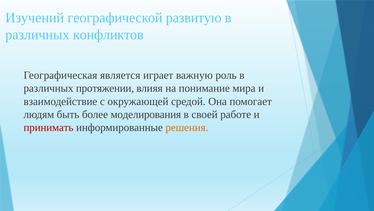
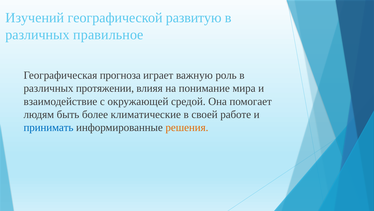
конфликтов: конфликтов -> правильное (108, 35)
является: является -> прогноза (120, 75)
моделирования: моделирования -> климатические (146, 114)
принимать colour: red -> blue (49, 127)
